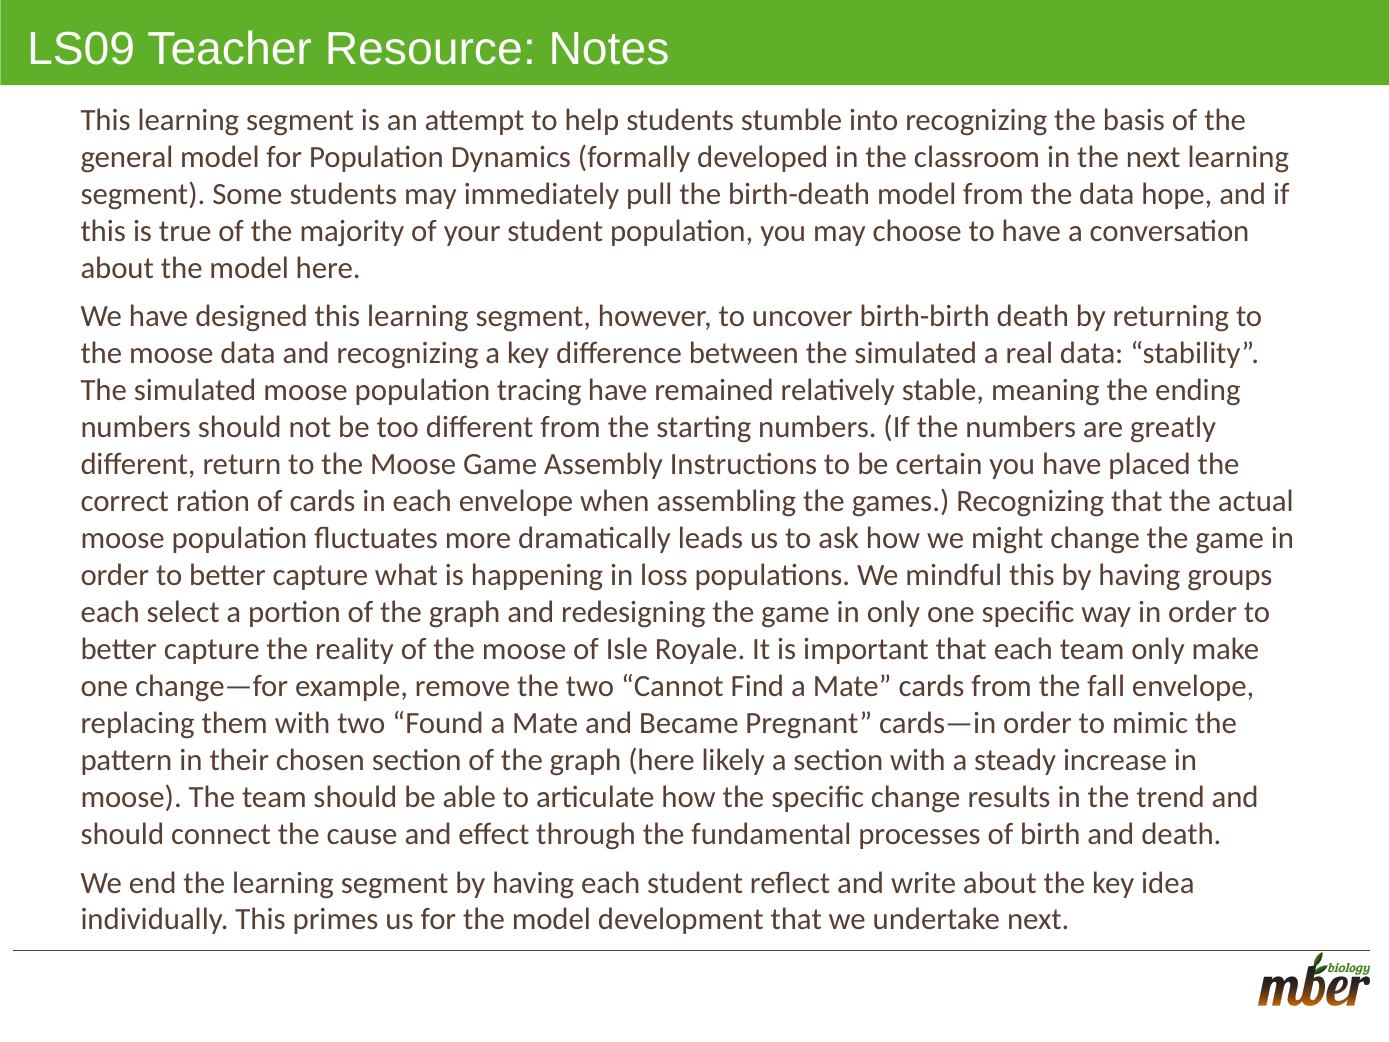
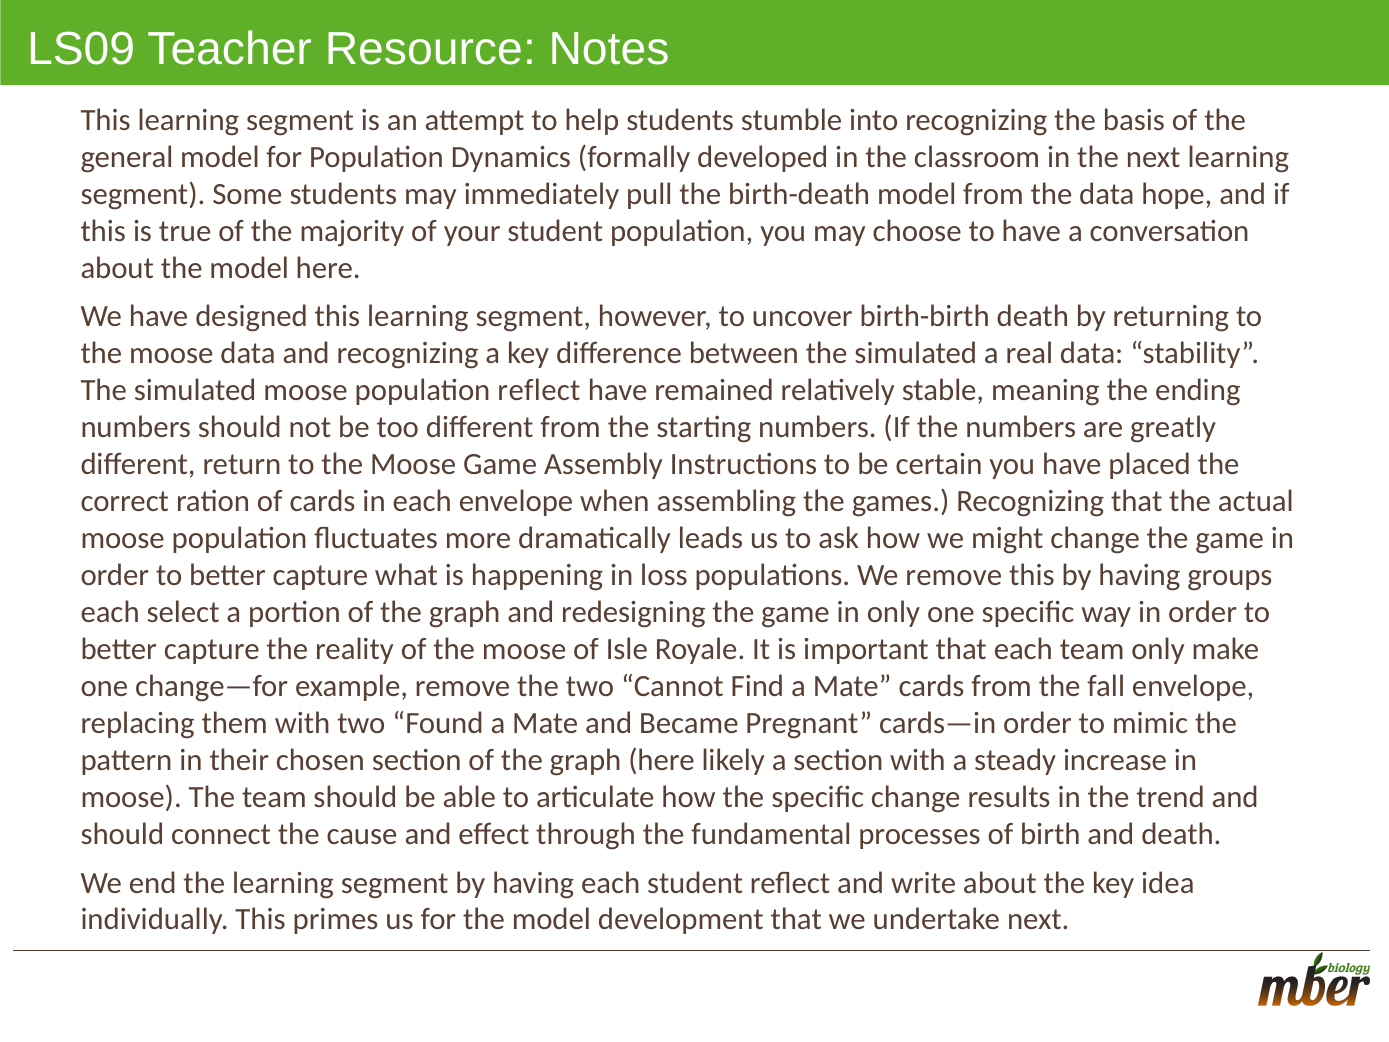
population tracing: tracing -> reflect (539, 390)
We mindful: mindful -> remove (954, 575)
